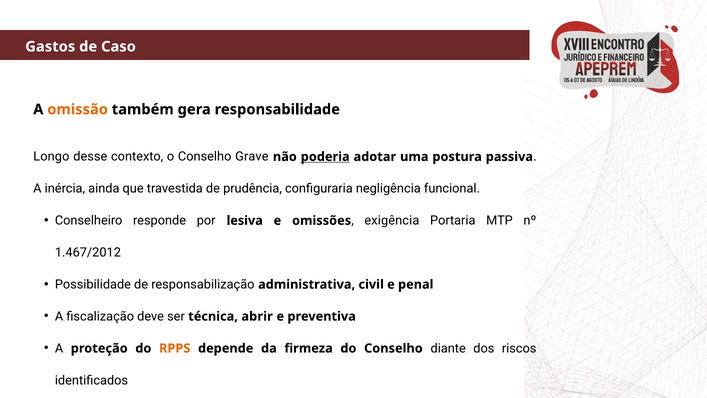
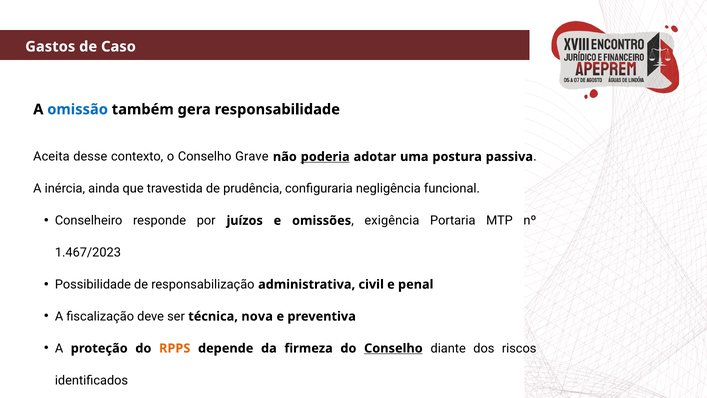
omissão colour: orange -> blue (78, 109)
Longo: Longo -> Aceita (51, 157)
lesiva: lesiva -> juízos (245, 220)
1.467/2012: 1.467/2012 -> 1.467/2023 (88, 252)
abrir: abrir -> nova (257, 316)
Conselho underline: none -> present (393, 348)
